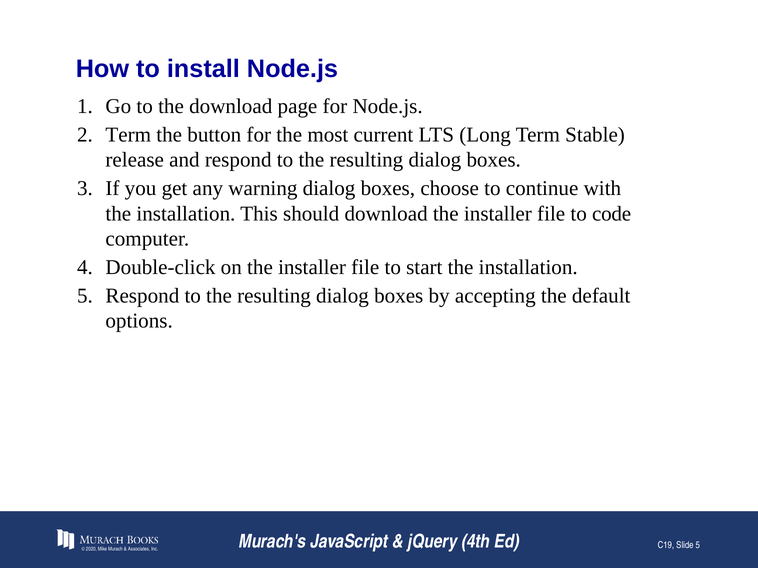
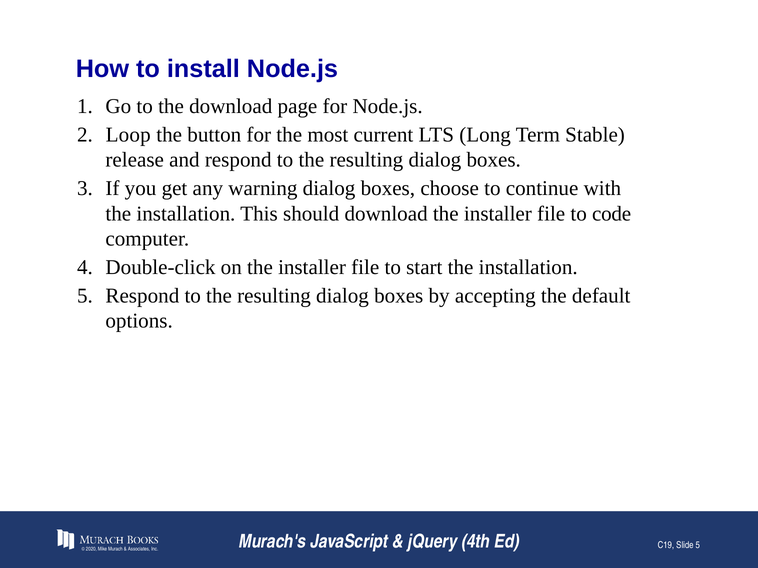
Term: Term -> Loop (128, 135)
